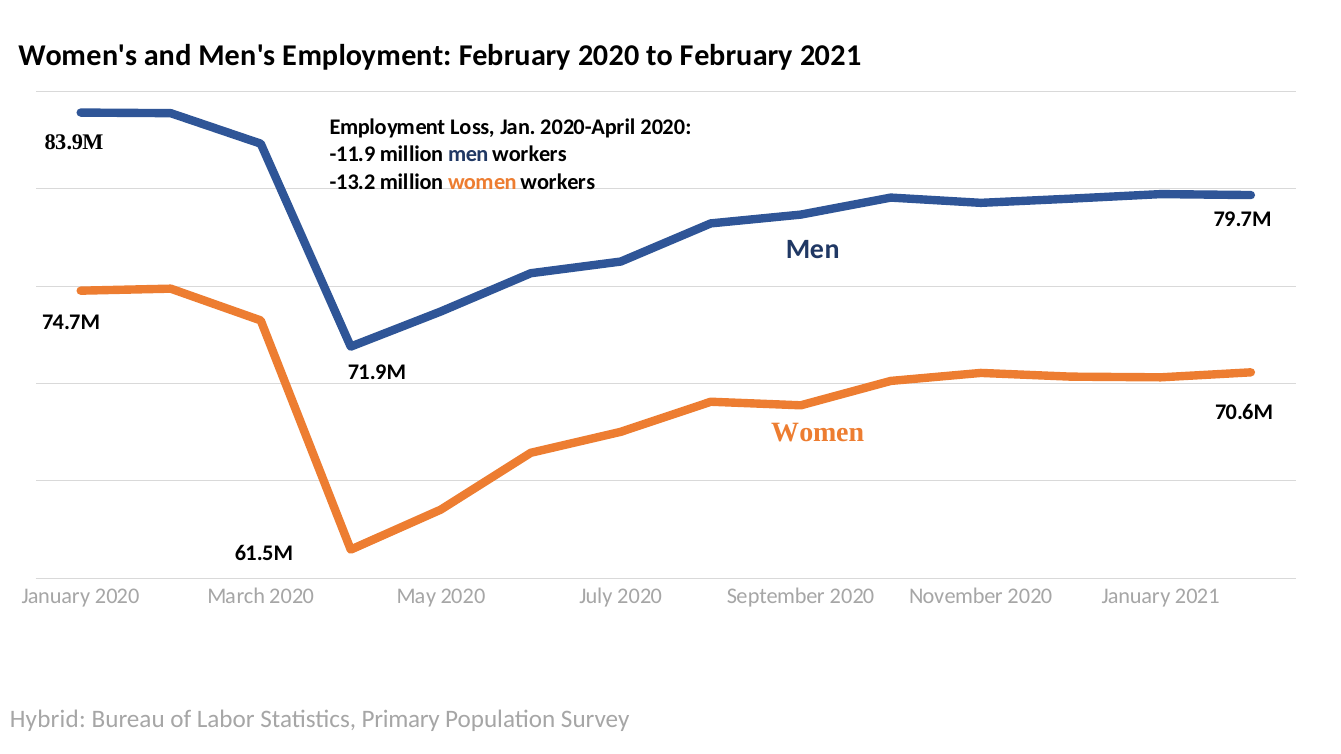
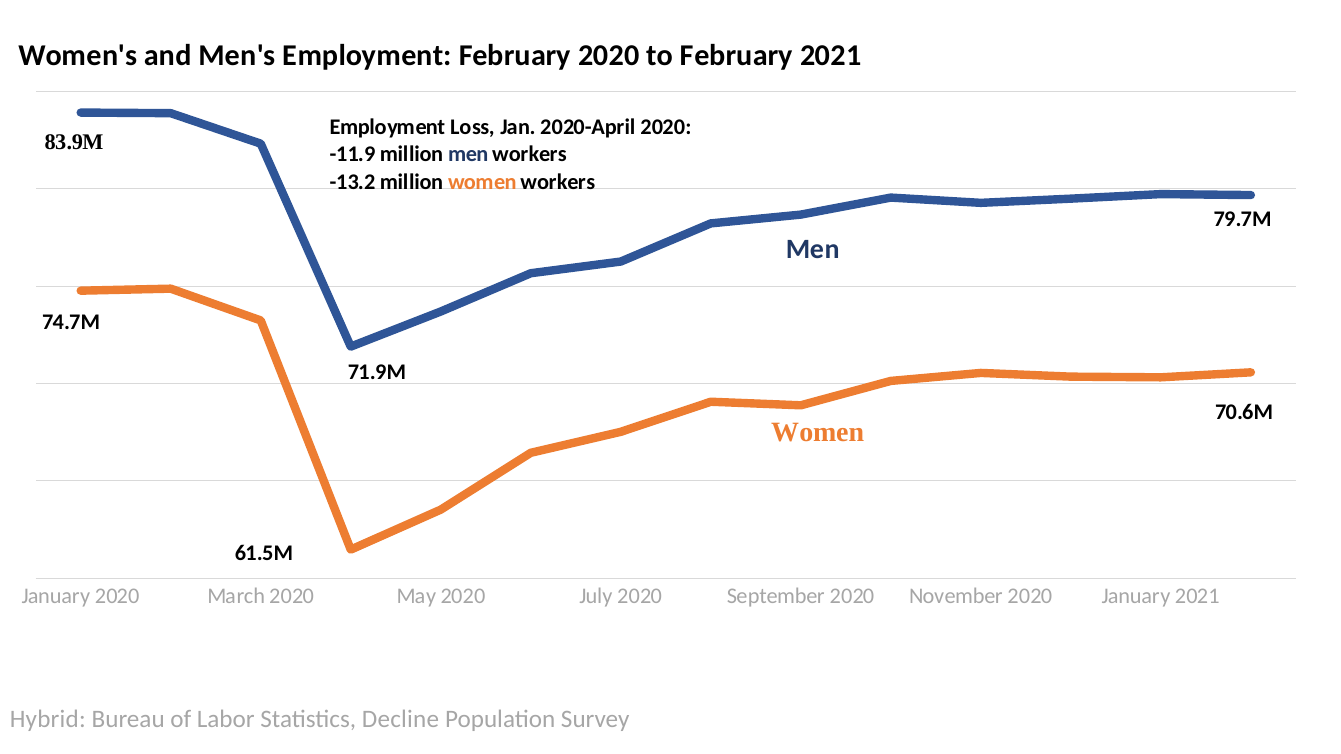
Primary: Primary -> Decline (401, 719)
